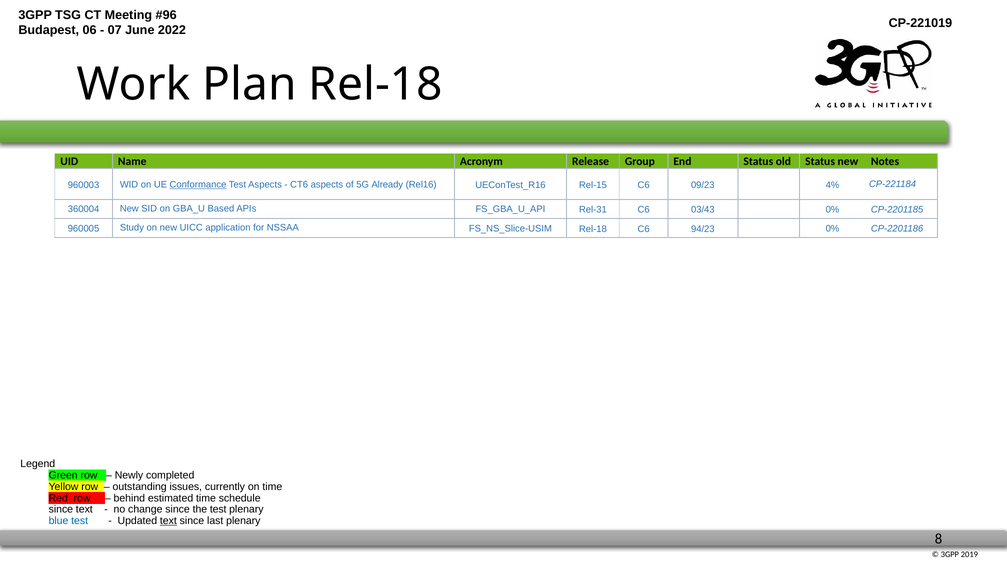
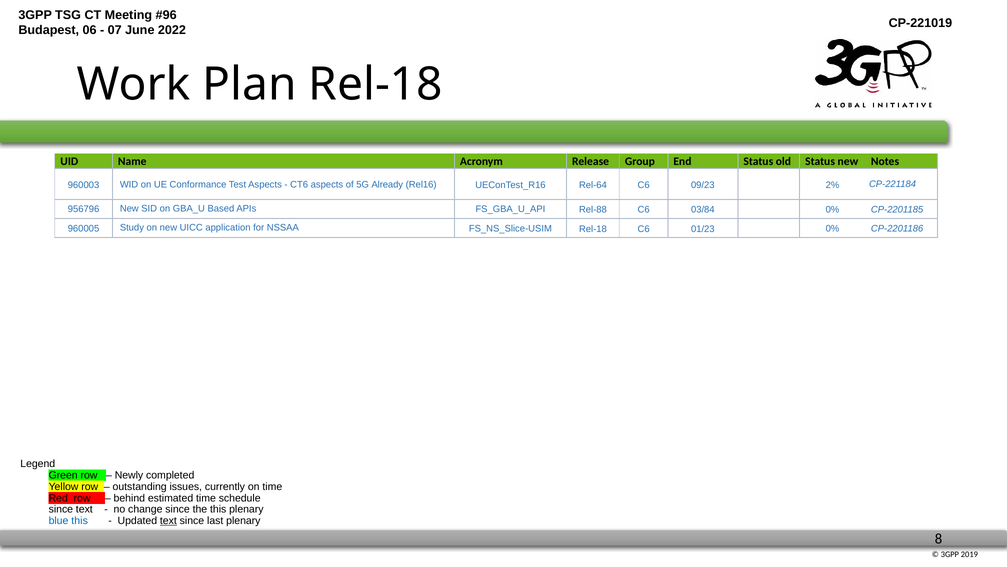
Conformance underline: present -> none (198, 184)
Rel-15: Rel-15 -> Rel-64 (593, 185)
4%: 4% -> 2% (832, 185)
360004: 360004 -> 956796 (84, 209)
Rel-31: Rel-31 -> Rel-88 (593, 210)
03/43: 03/43 -> 03/84 (703, 210)
94/23: 94/23 -> 01/23 (703, 229)
the test: test -> this (218, 509)
blue test: test -> this (80, 520)
